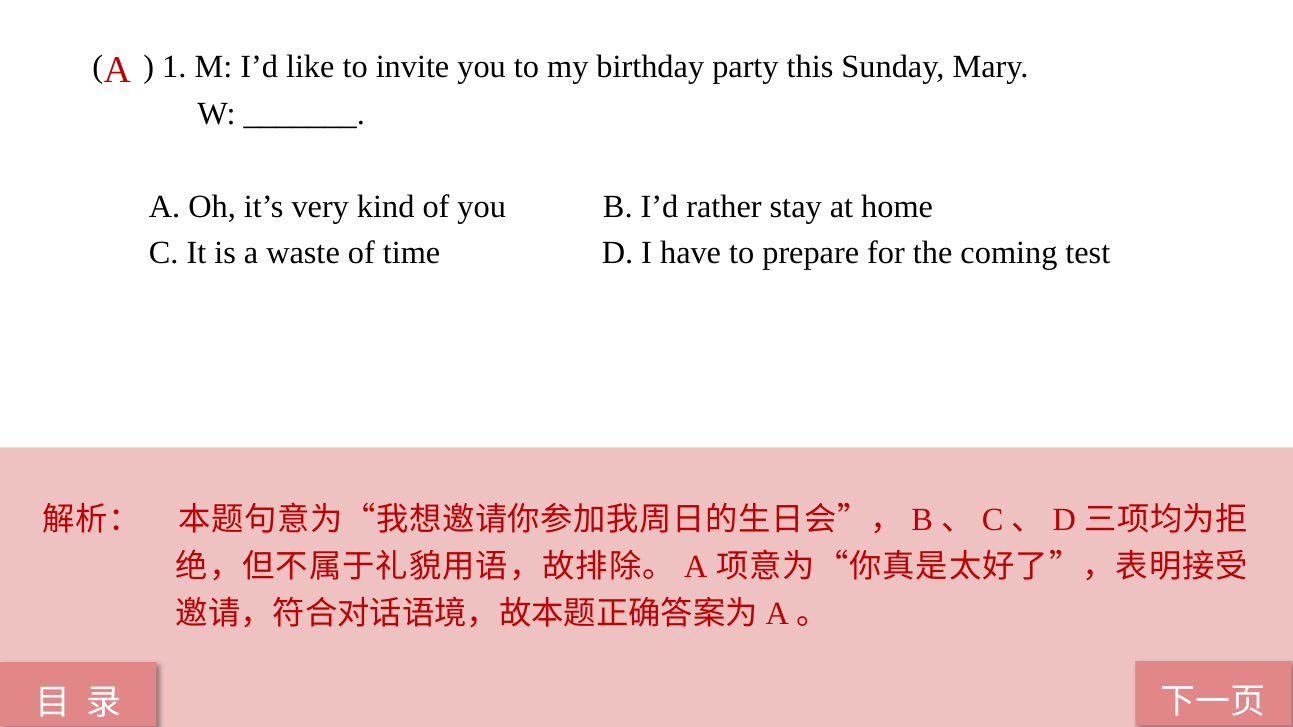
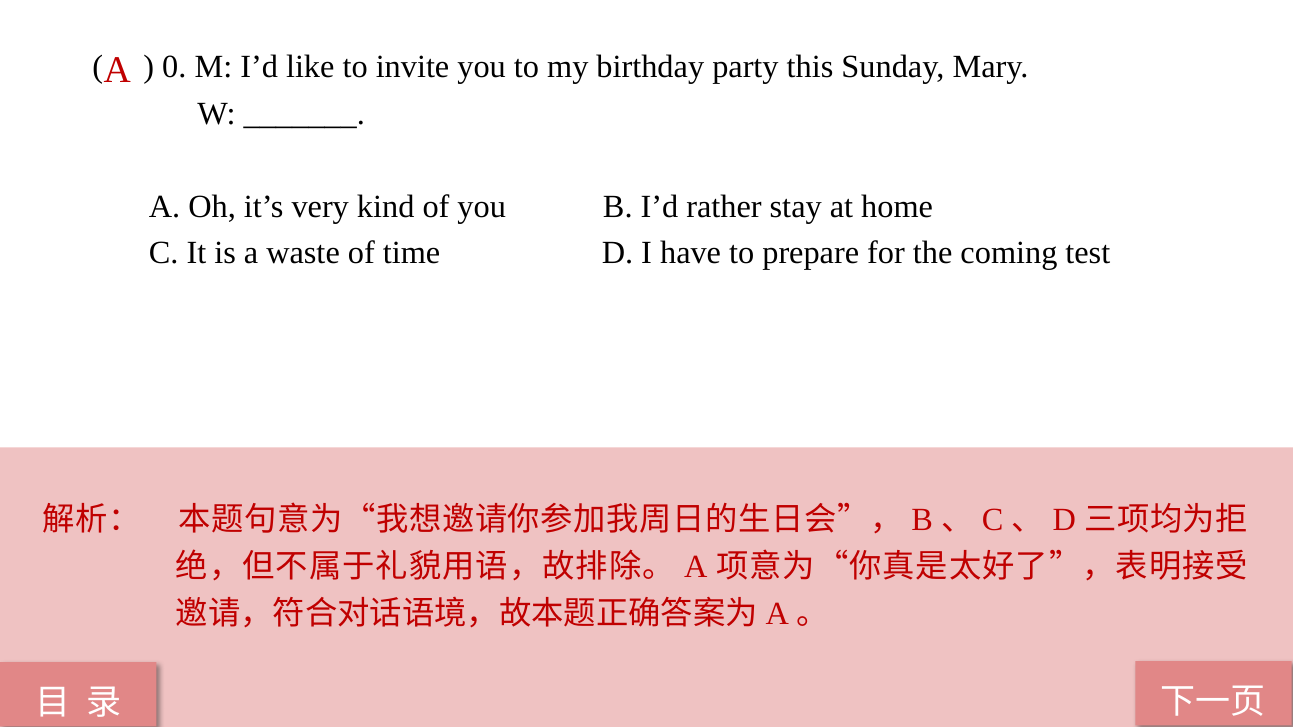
1: 1 -> 0 (174, 67)
